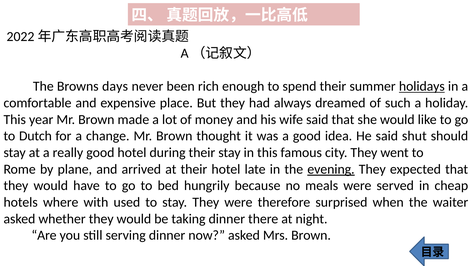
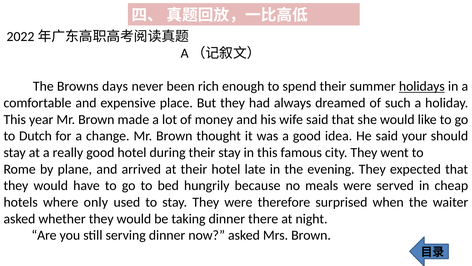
shut: shut -> your (414, 136)
evening underline: present -> none (331, 169)
with: with -> only (96, 202)
